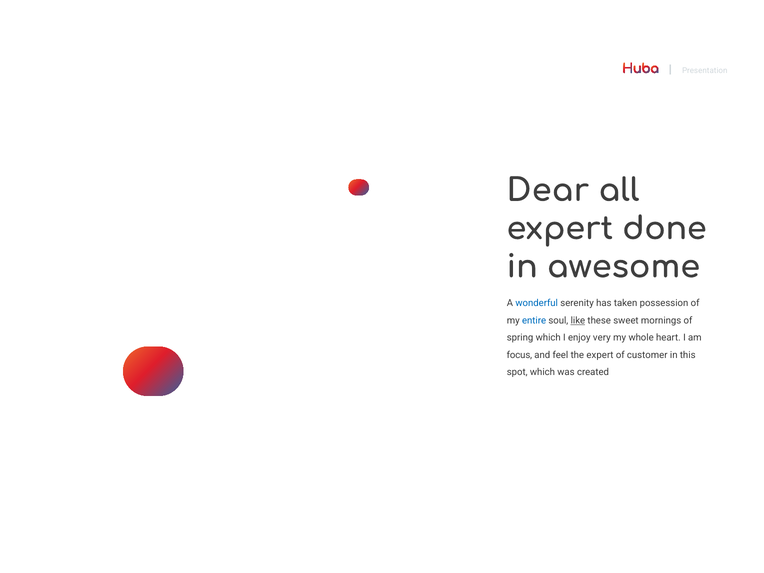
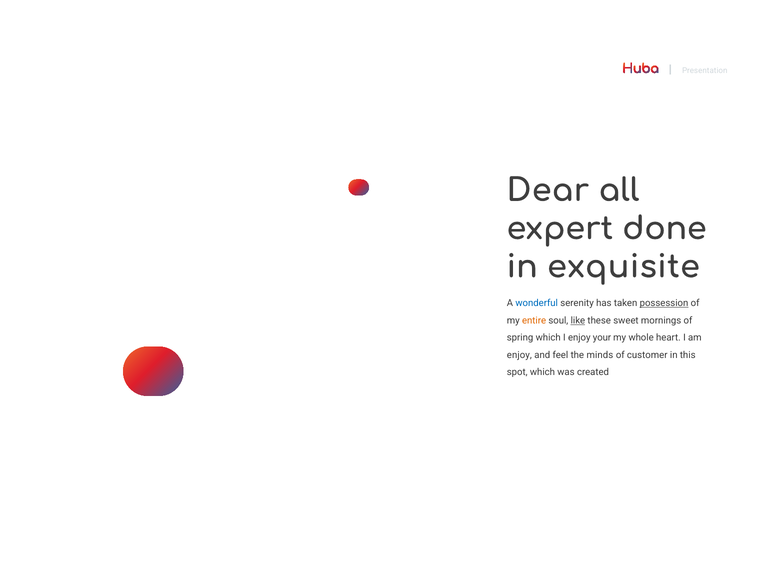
awesome: awesome -> exquisite (623, 267)
possession underline: none -> present (664, 303)
entire colour: blue -> orange (534, 320)
very: very -> your (602, 338)
focus: focus -> enjoy (519, 355)
the expert: expert -> minds (600, 355)
